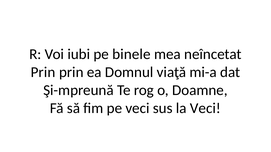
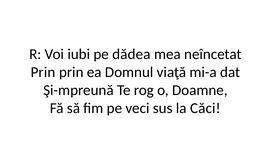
binele: binele -> dădea (131, 54)
la Veci: Veci -> Căci (205, 108)
